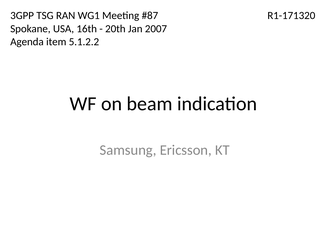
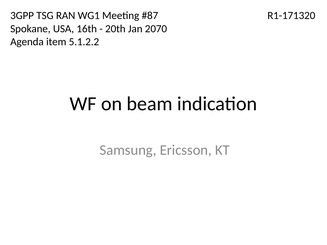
2007: 2007 -> 2070 (156, 29)
